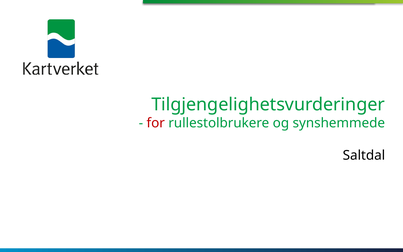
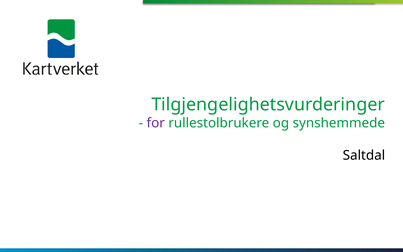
for colour: red -> purple (156, 123)
